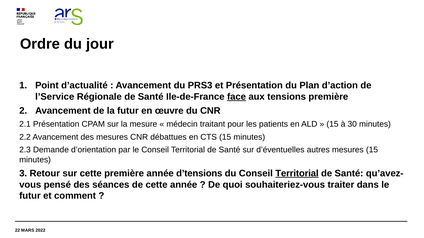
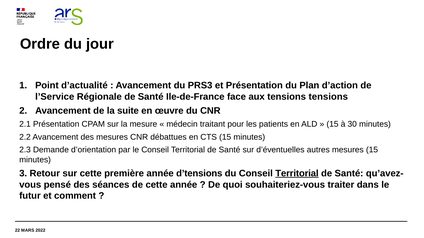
face underline: present -> none (237, 97)
tensions première: première -> tensions (328, 97)
la futur: futur -> suite (128, 111)
